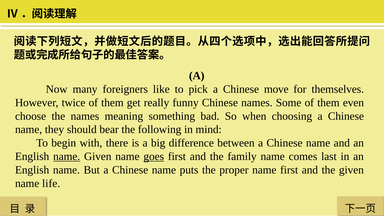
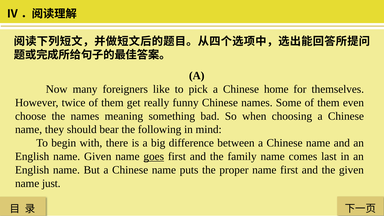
move: move -> home (276, 89)
name underline: present -> none (67, 156)
life: life -> just (51, 183)
